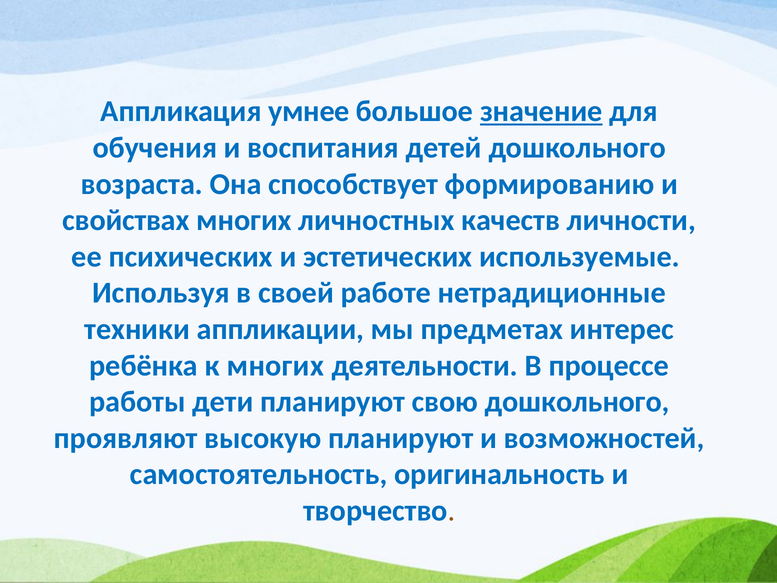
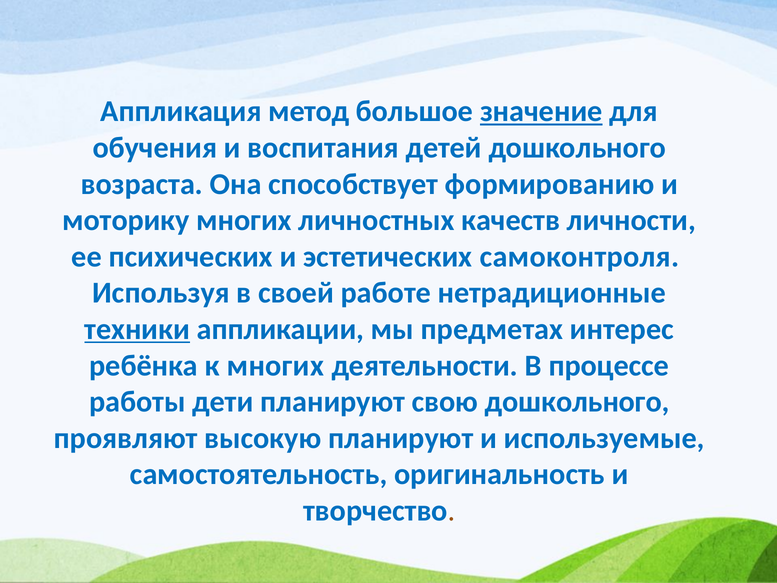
умнее: умнее -> метод (309, 111)
свойствах: свойствах -> моторику (126, 220)
используемые: используемые -> самоконтроля (579, 257)
техники underline: none -> present (137, 329)
возможностей: возможностей -> используемые (604, 438)
